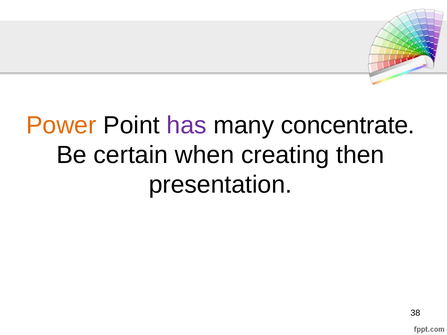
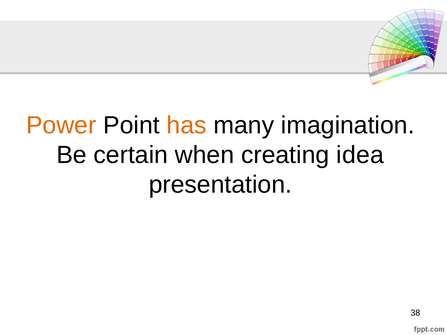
has colour: purple -> orange (187, 125)
concentrate: concentrate -> imagination (348, 125)
then: then -> idea (360, 155)
